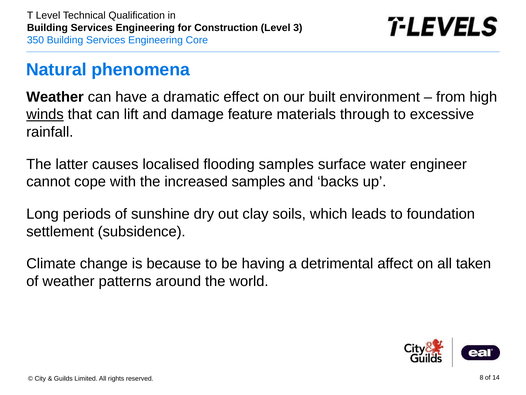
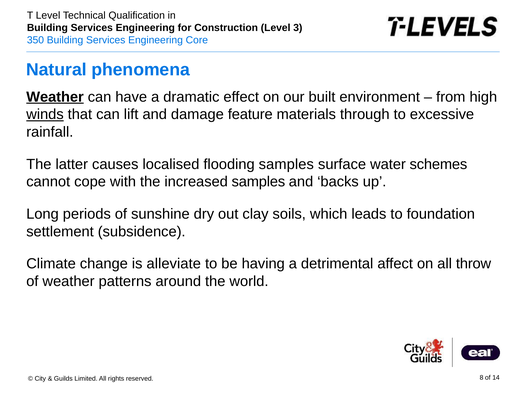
Weather underline: none -> present (55, 97)
engineer: engineer -> schemes (438, 164)
because: because -> alleviate (174, 263)
taken: taken -> throw (474, 263)
